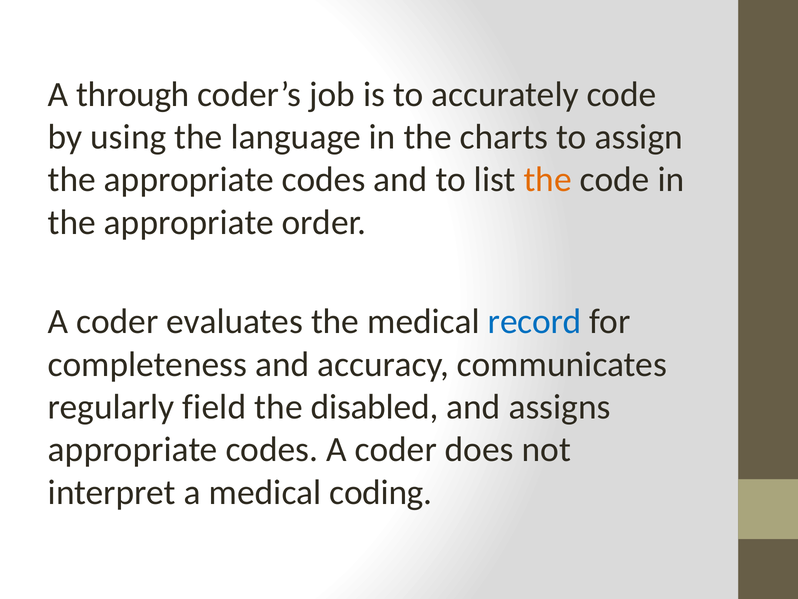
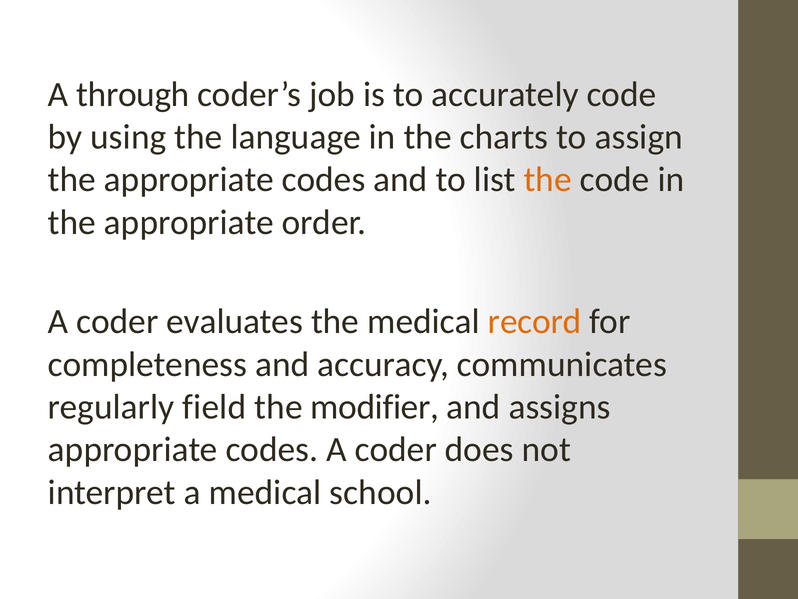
record colour: blue -> orange (535, 322)
disabled: disabled -> modifier (375, 407)
coding: coding -> school (381, 492)
